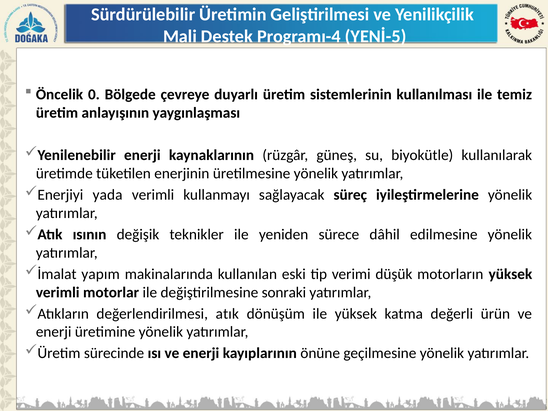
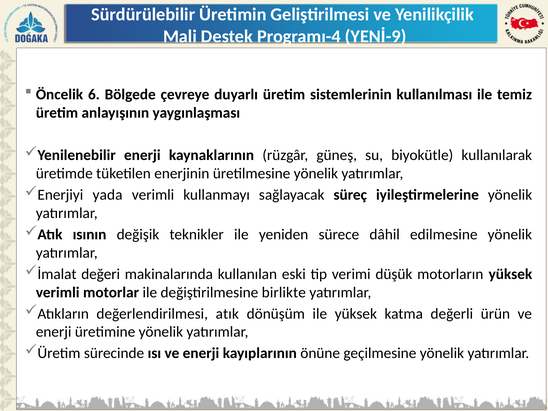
YENİ-5: YENİ-5 -> YENİ-9 (376, 36)
0: 0 -> 6 (94, 94)
yapım: yapım -> değeri (101, 274)
sonraki: sonraki -> birlikte (284, 292)
